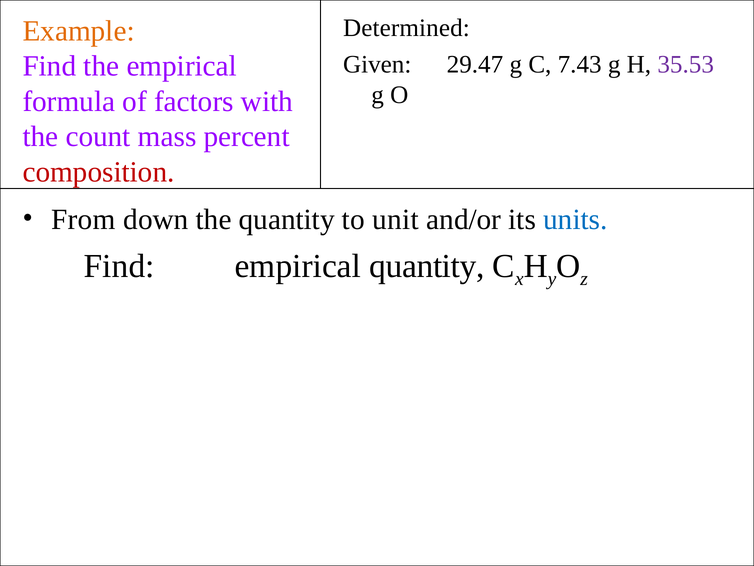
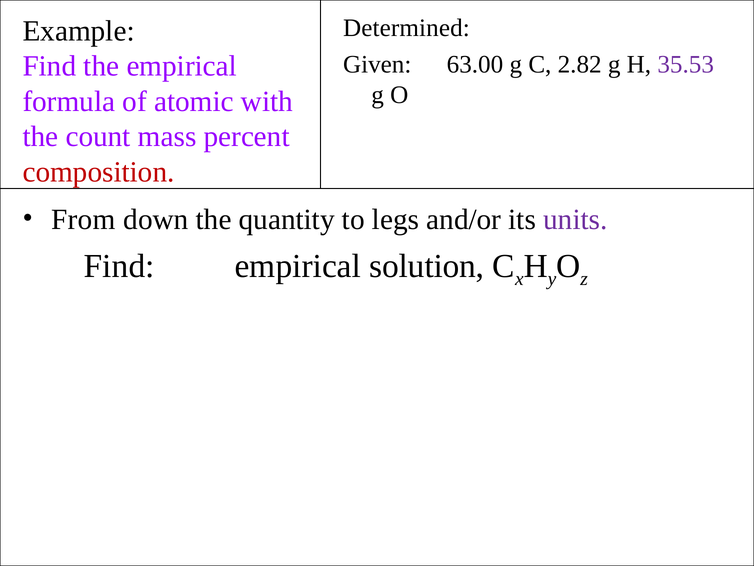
Example colour: orange -> black (79, 31)
29.47: 29.47 -> 63.00 (475, 65)
7.43: 7.43 -> 2.82 (580, 65)
factors: factors -> atomic (194, 101)
unit: unit -> legs (396, 219)
units colour: blue -> purple (575, 219)
empirical quantity: quantity -> solution (427, 266)
